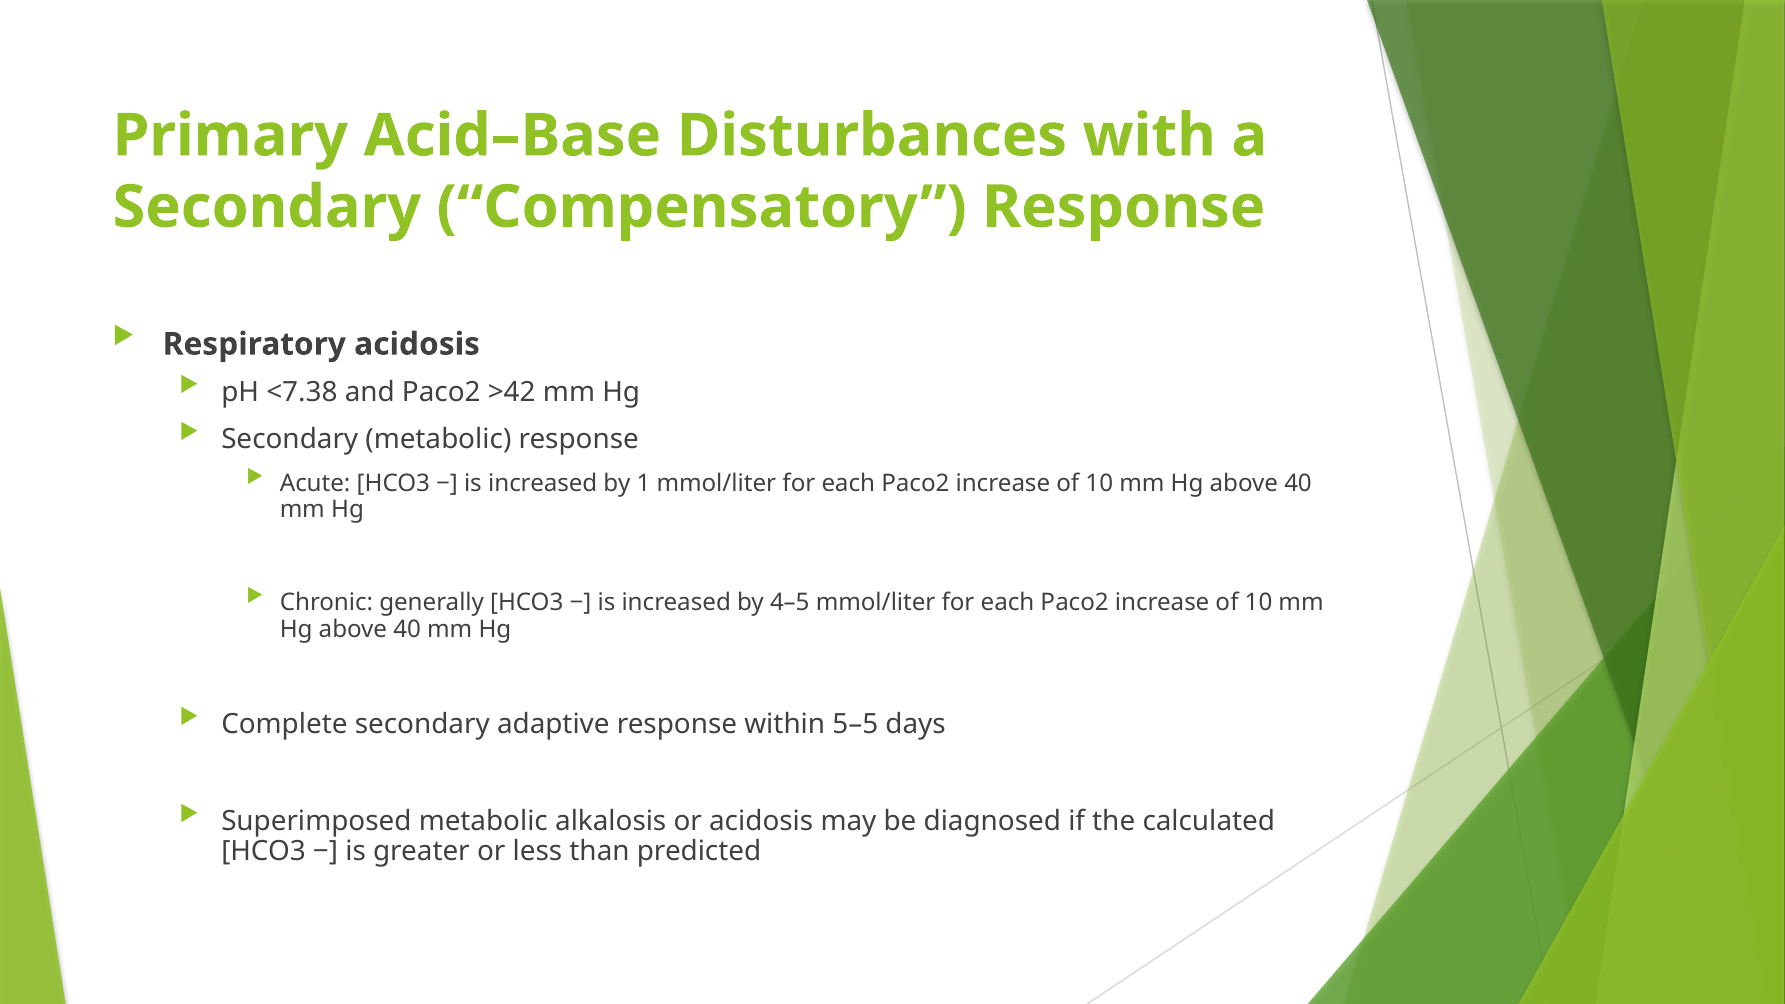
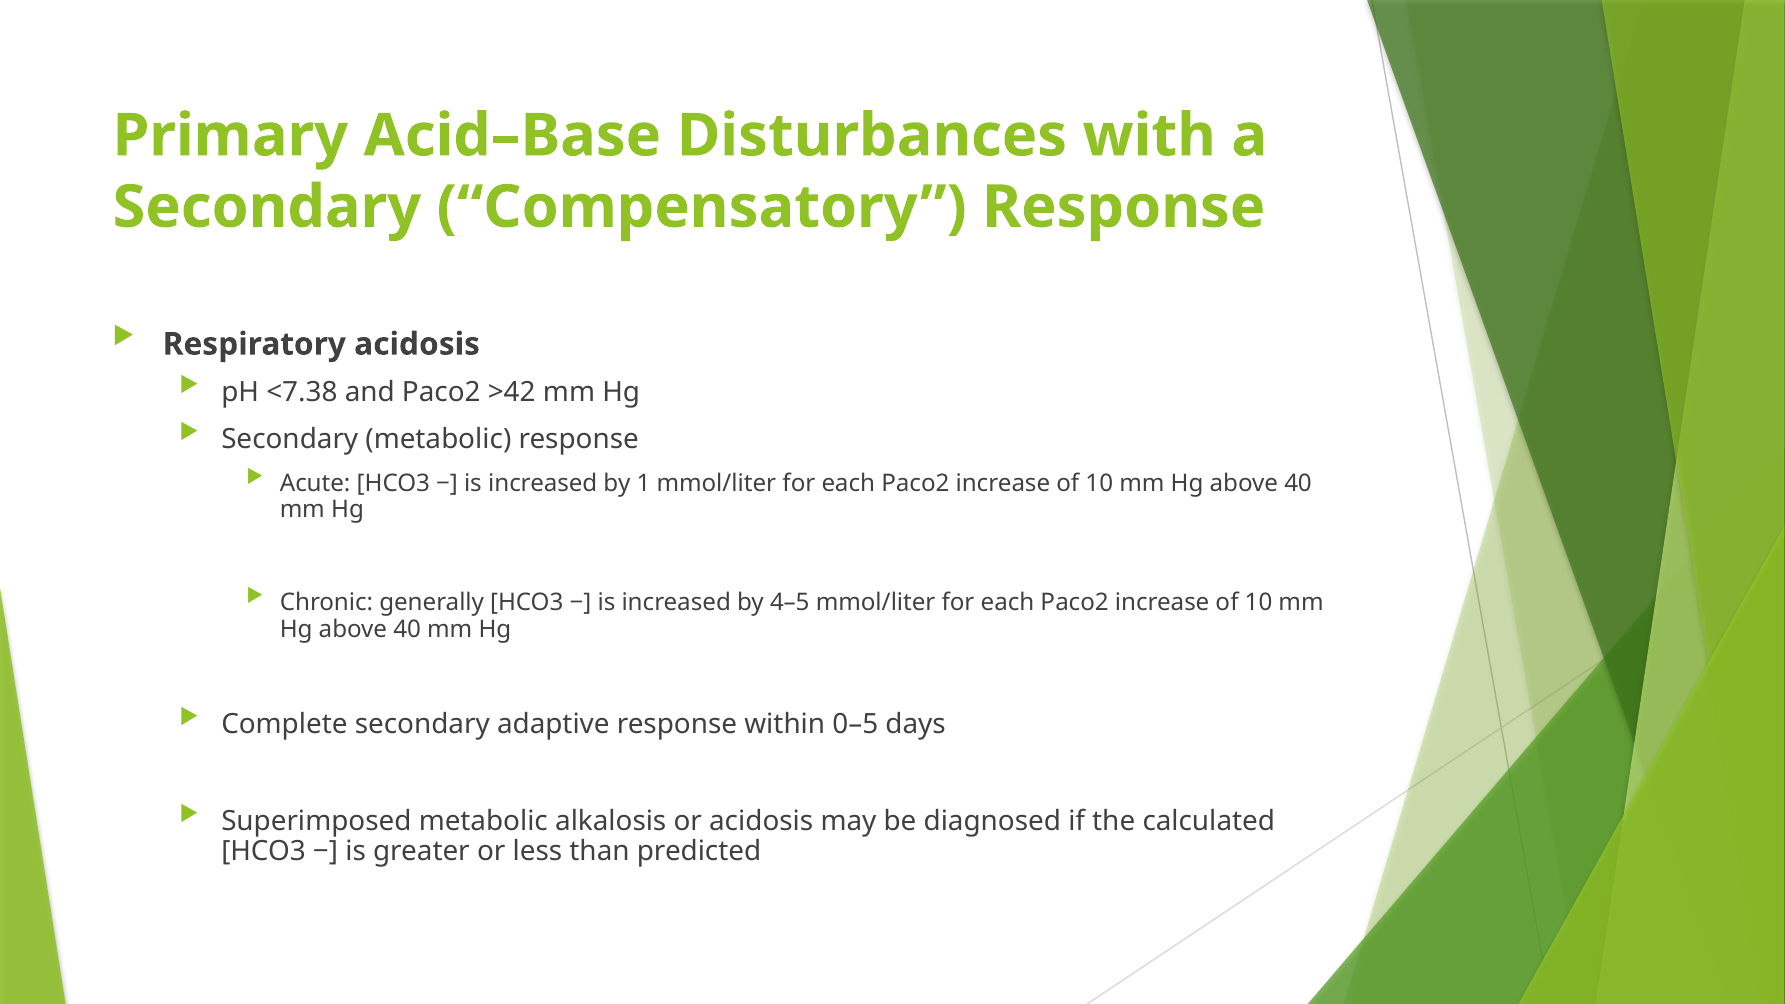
5–5: 5–5 -> 0–5 (855, 725)
